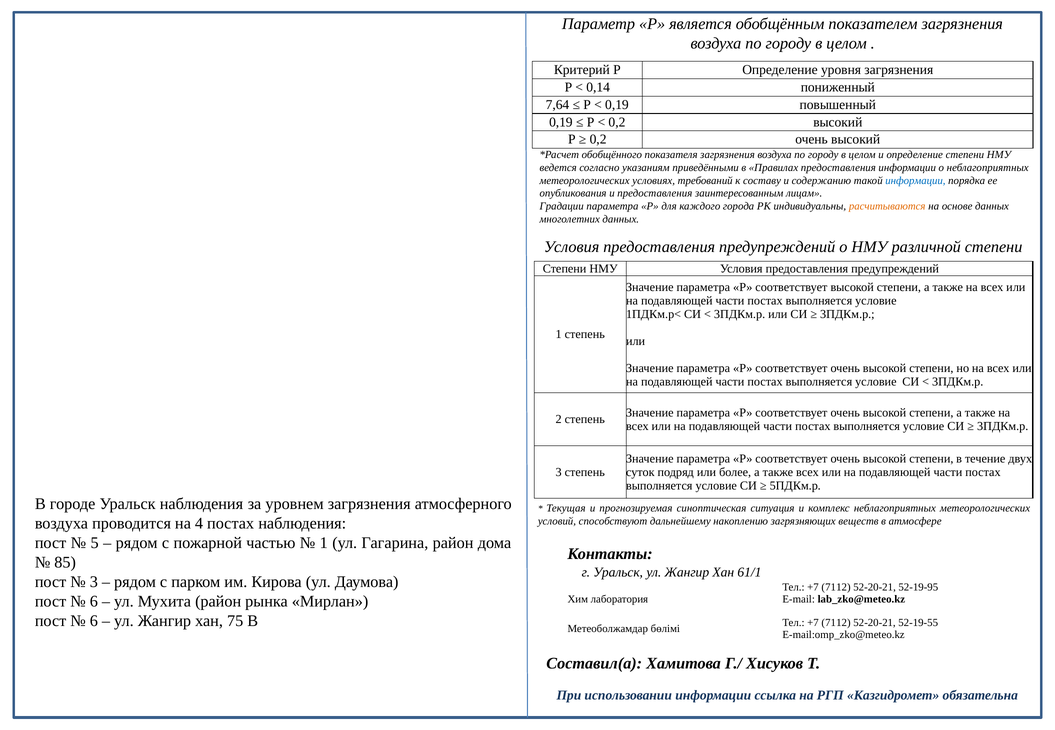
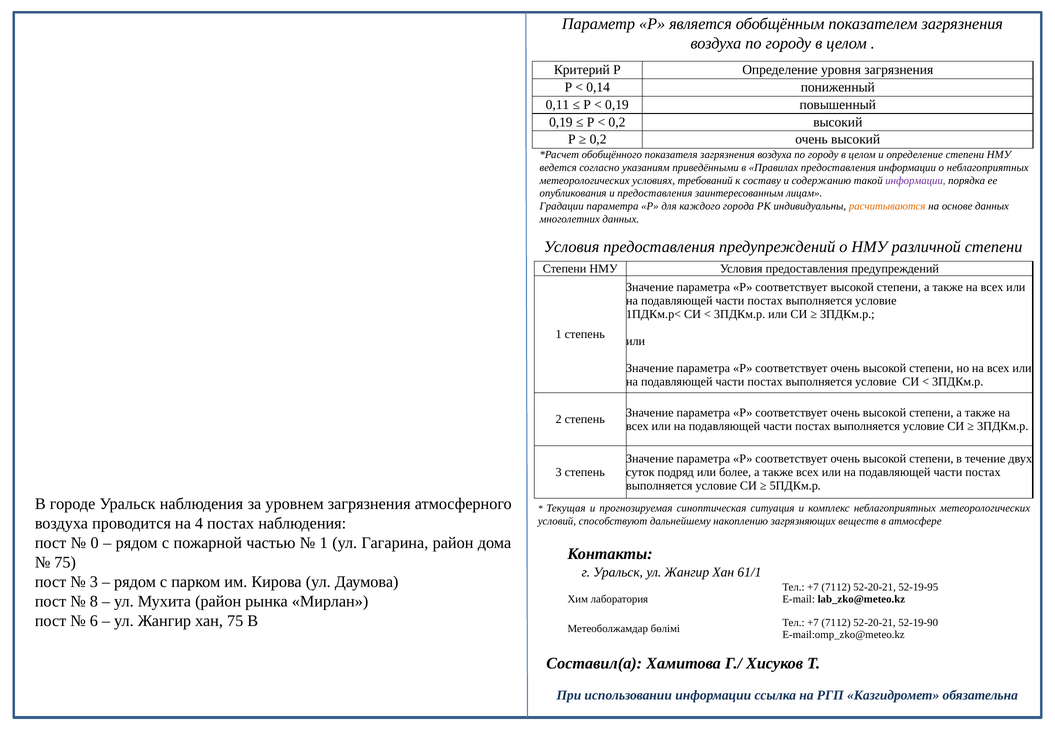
7,64: 7,64 -> 0,11 (557, 105)
информации colour: blue -> purple (915, 181)
5: 5 -> 0 (95, 543)
85: 85 -> 75 (65, 563)
6: 6 -> 8 (94, 602)
52-19-55: 52-19-55 -> 52-19-90 (918, 623)
